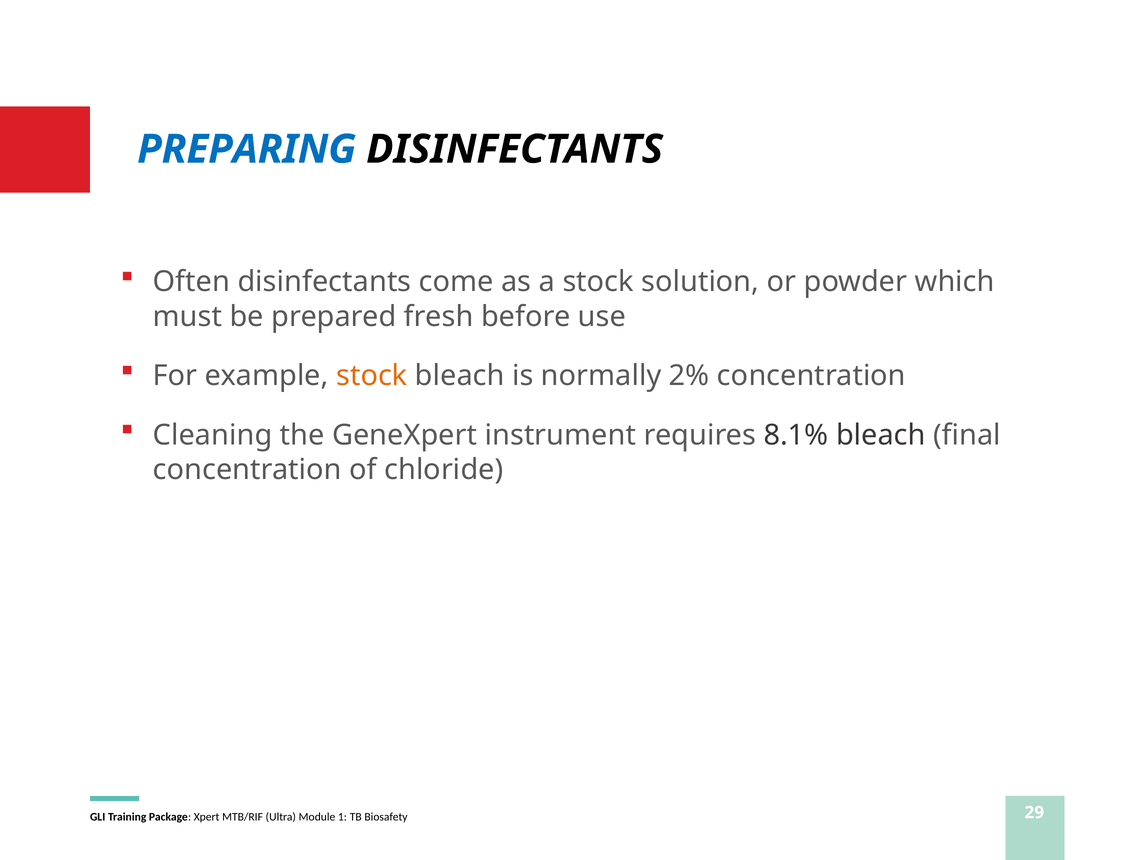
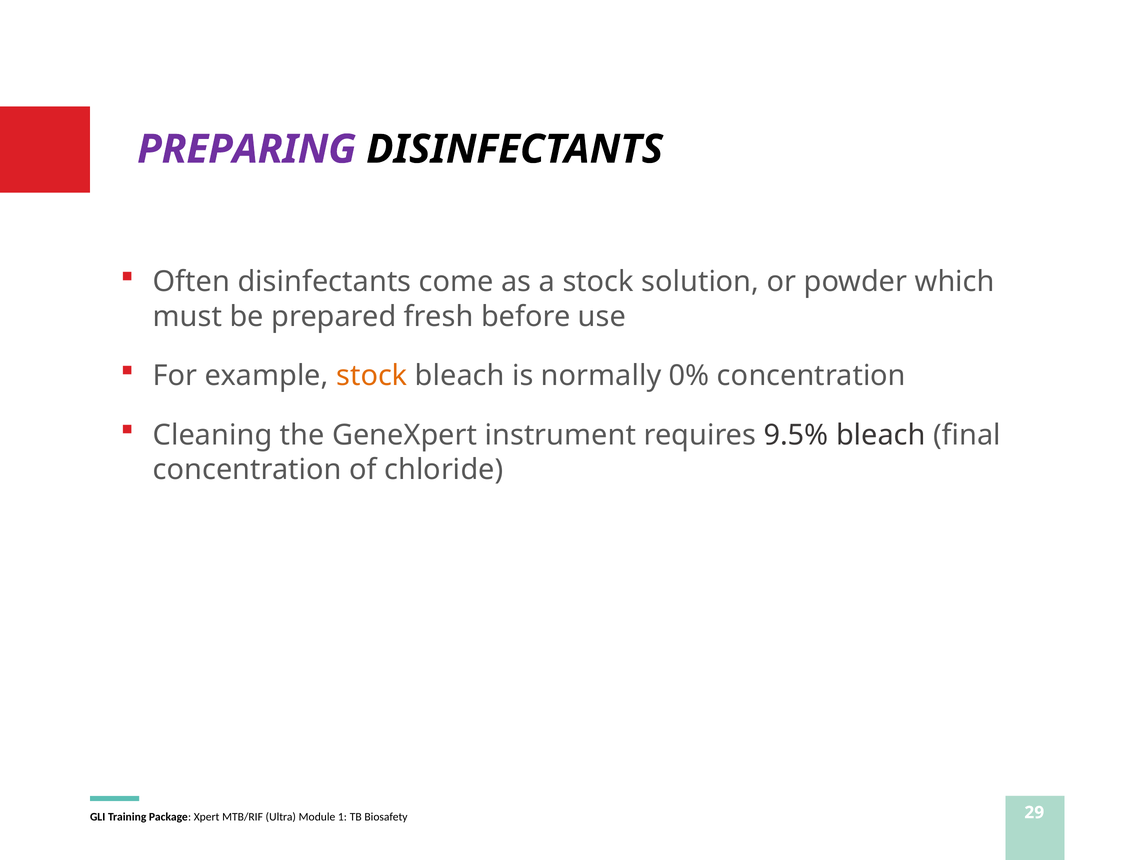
PREPARING colour: blue -> purple (247, 149)
2%: 2% -> 0% (689, 376)
8.1%: 8.1% -> 9.5% (796, 435)
